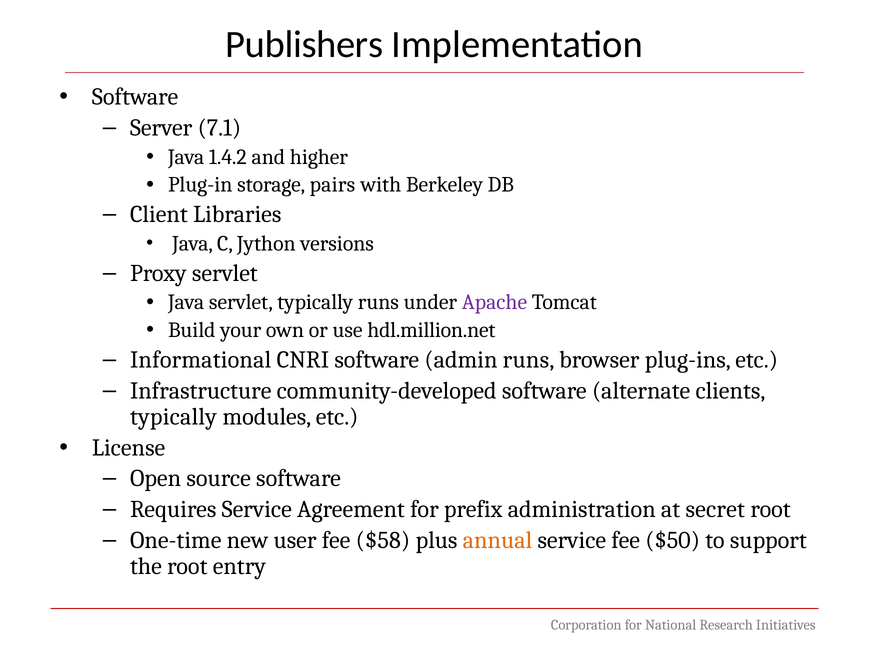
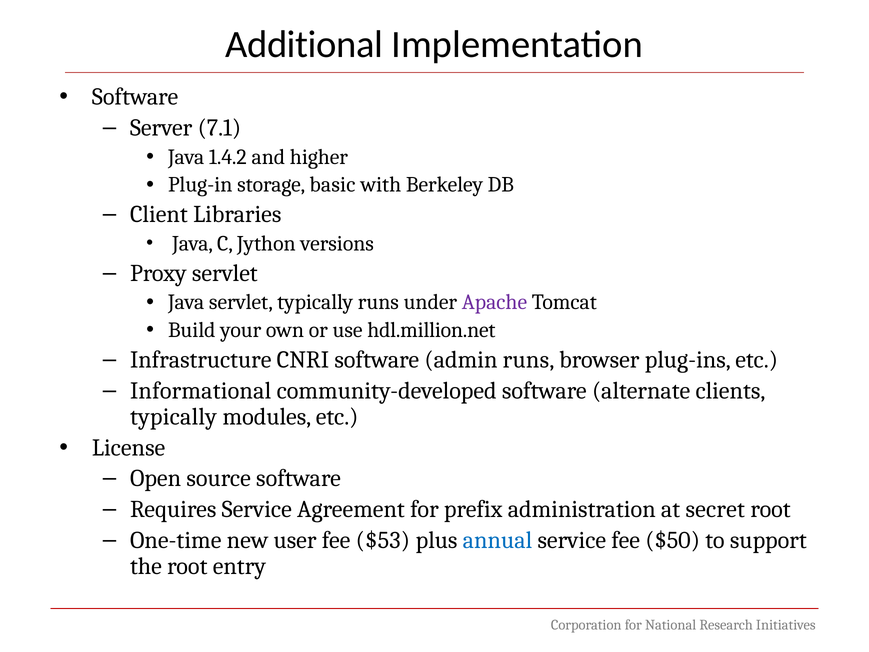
Publishers: Publishers -> Additional (304, 45)
pairs: pairs -> basic (332, 185)
Informational: Informational -> Infrastructure (201, 360)
Infrastructure: Infrastructure -> Informational (201, 390)
$58: $58 -> $53 (383, 540)
annual colour: orange -> blue (497, 540)
